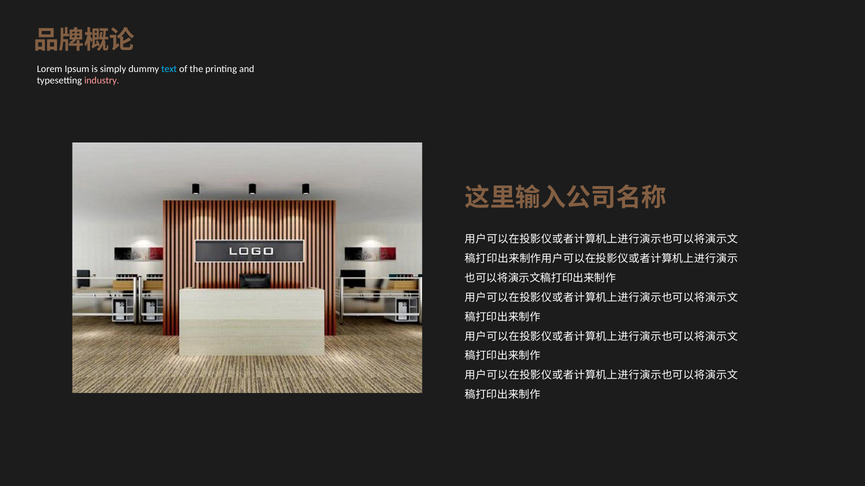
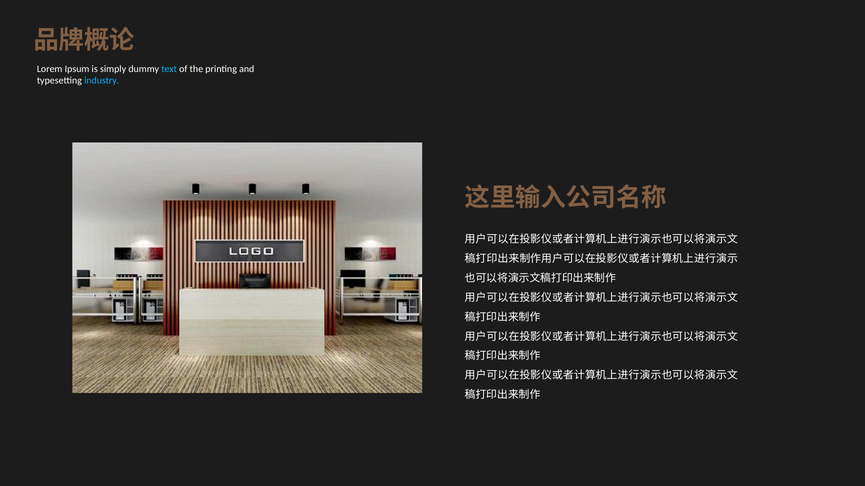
industry colour: pink -> light blue (102, 81)
